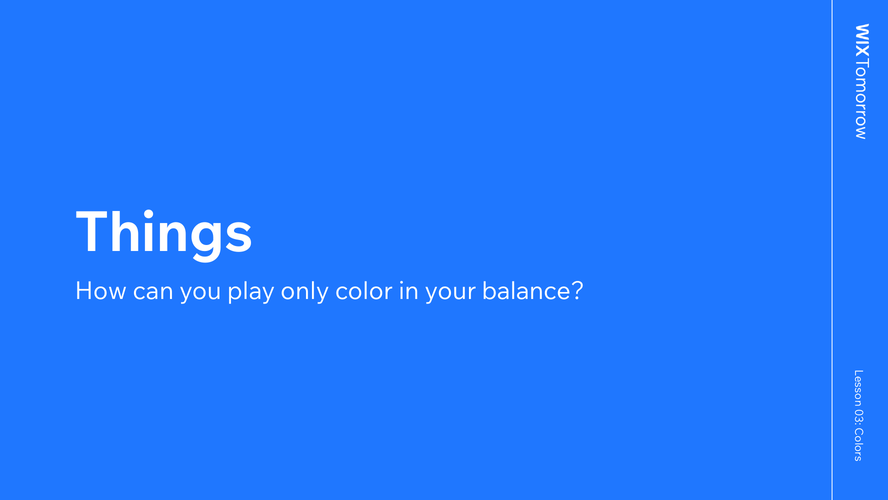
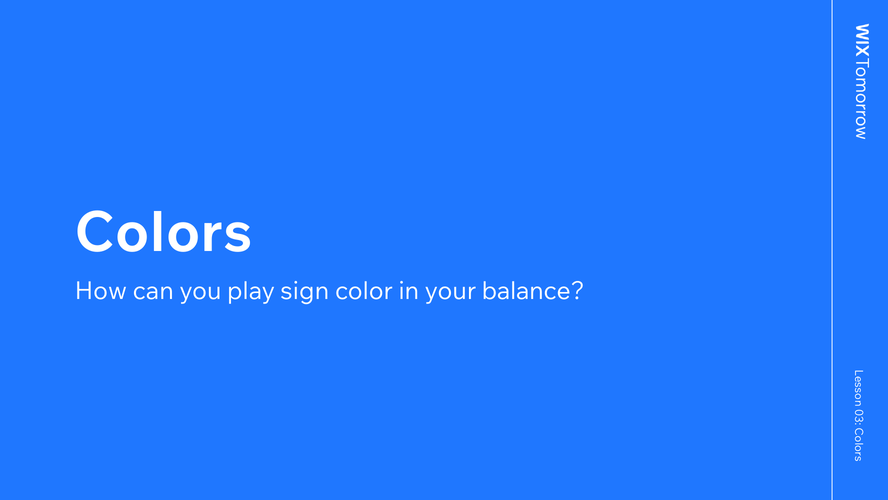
Things: Things -> Colors (163, 233)
only: only -> sign (305, 291)
